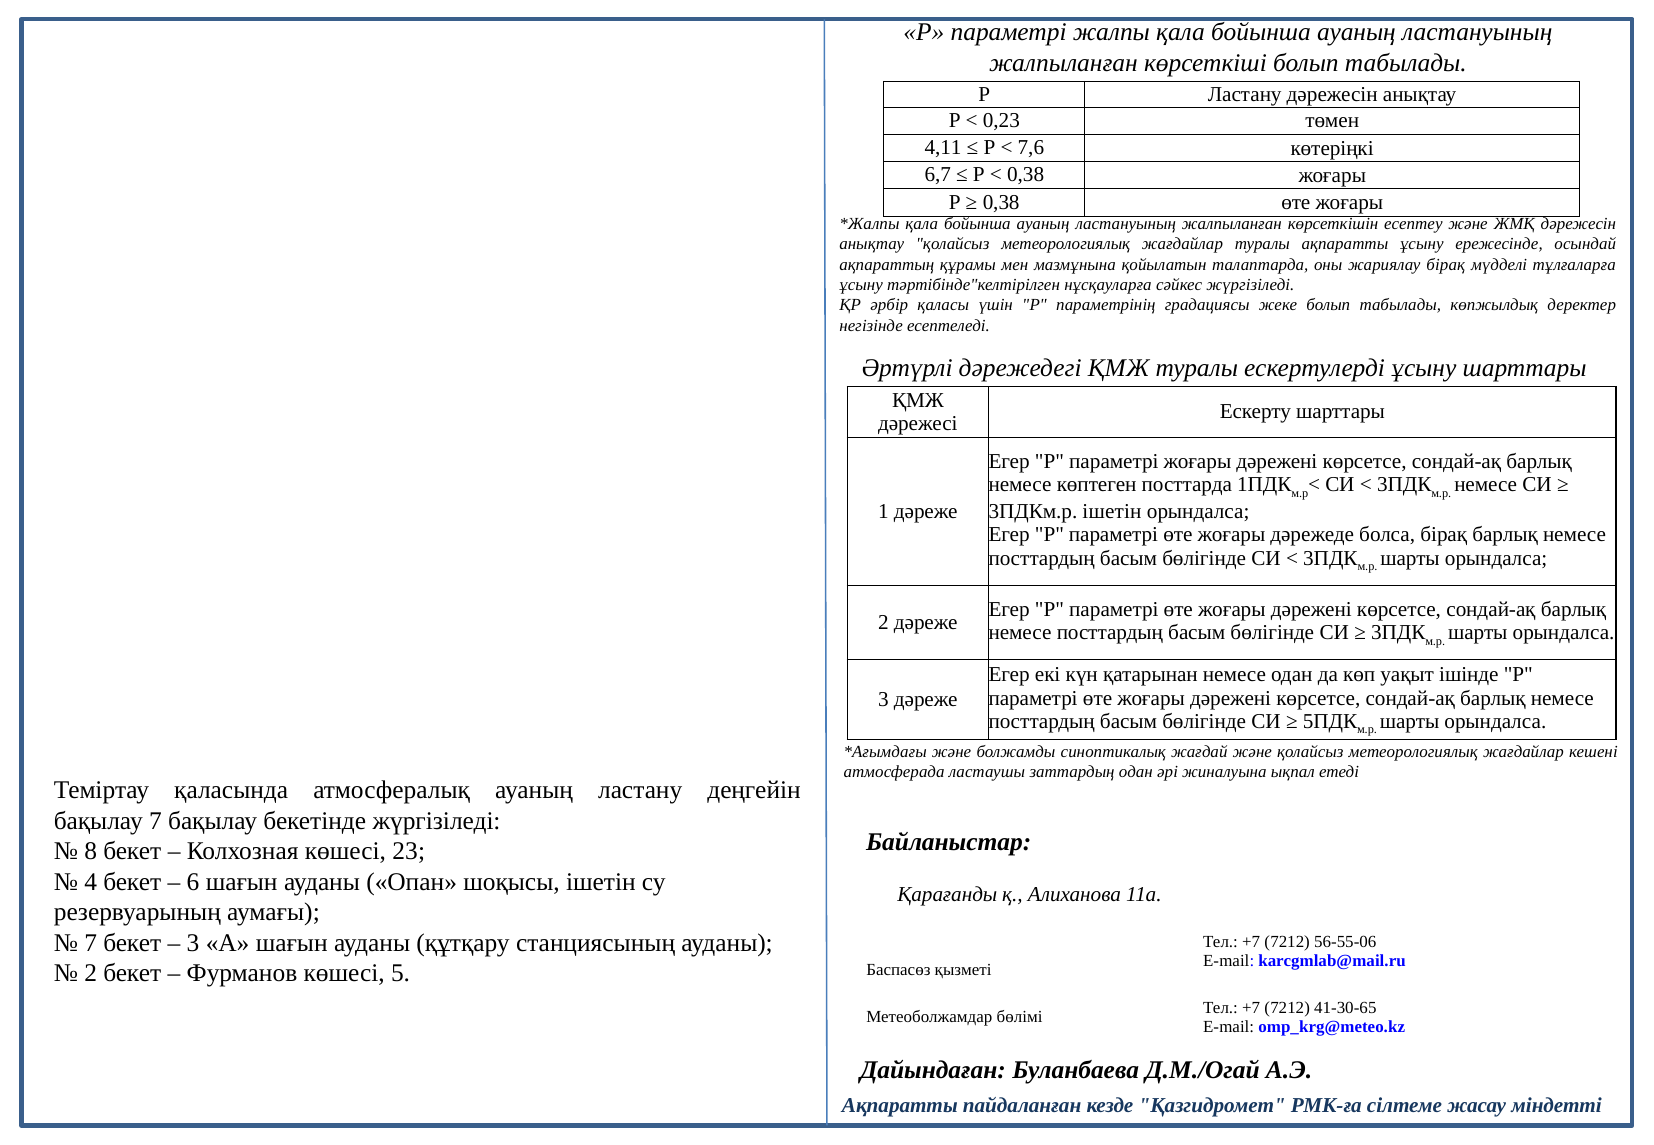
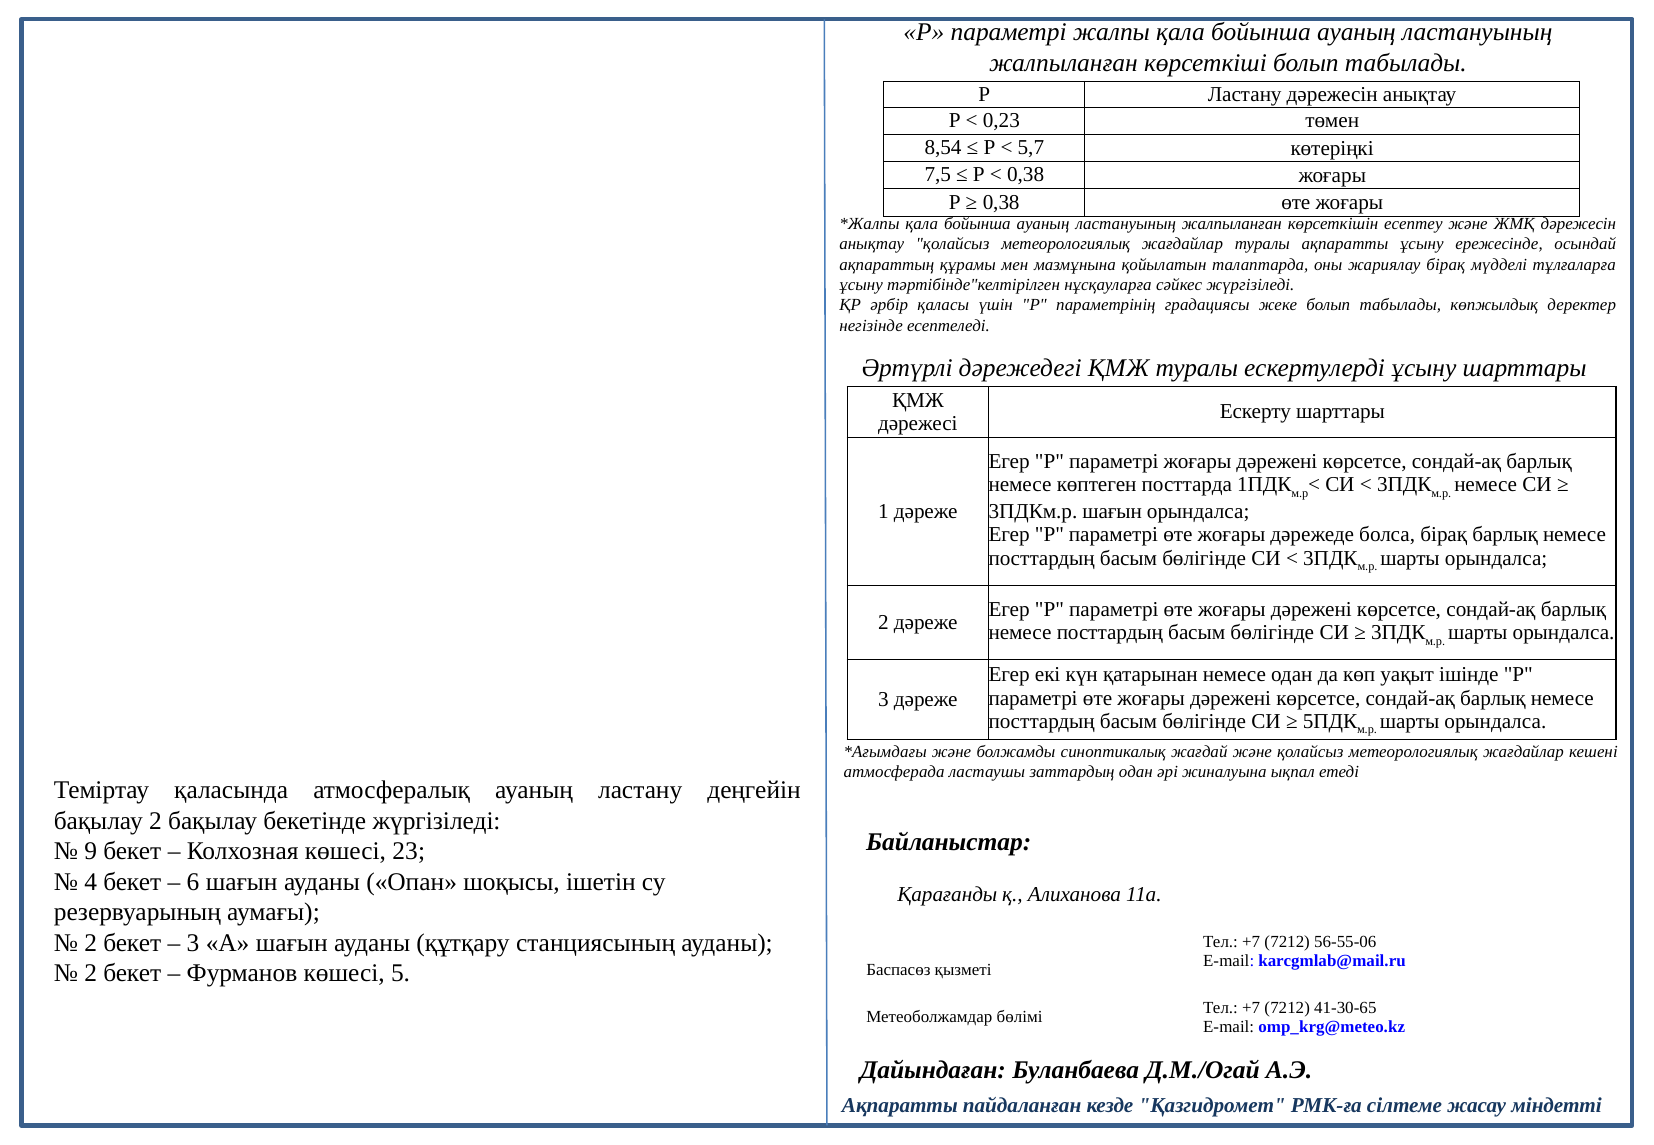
4,11: 4,11 -> 8,54 (943, 148)
7,6: 7,6 -> 5,7 (1031, 148)
6,7: 6,7 -> 7,5 (938, 175)
3ПДКм.р ішетін: ішетін -> шағын (1112, 512)
бақылау 7: 7 -> 2 (155, 821)
8: 8 -> 9 (91, 852)
7: 7 -> 2 (91, 943)
